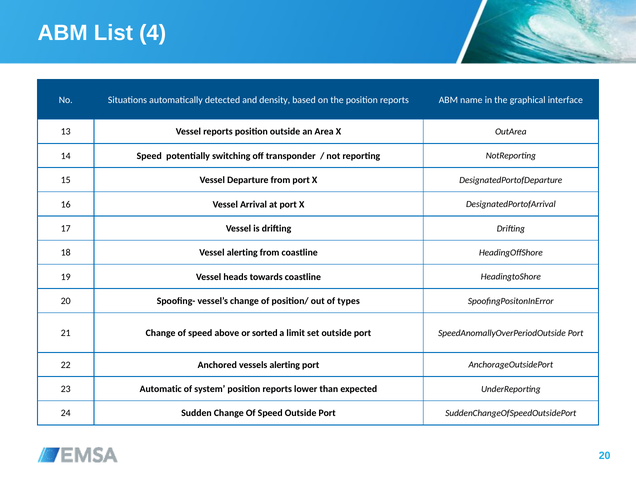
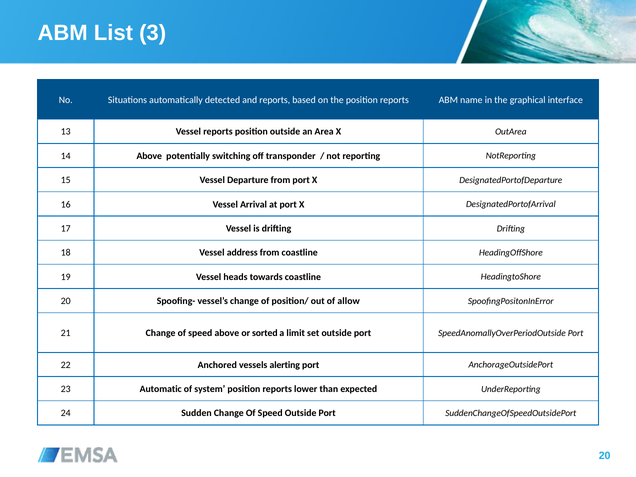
4: 4 -> 3 (153, 33)
and density: density -> reports (275, 100)
14 Speed: Speed -> Above (149, 156)
Vessel alerting: alerting -> address (242, 253)
types: types -> allow (349, 301)
